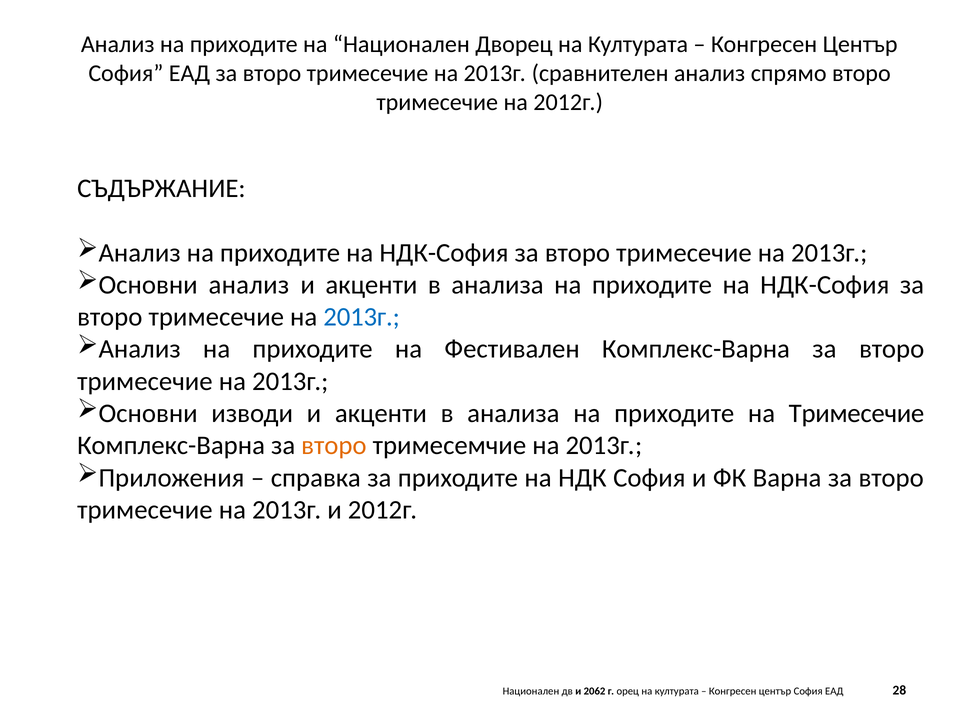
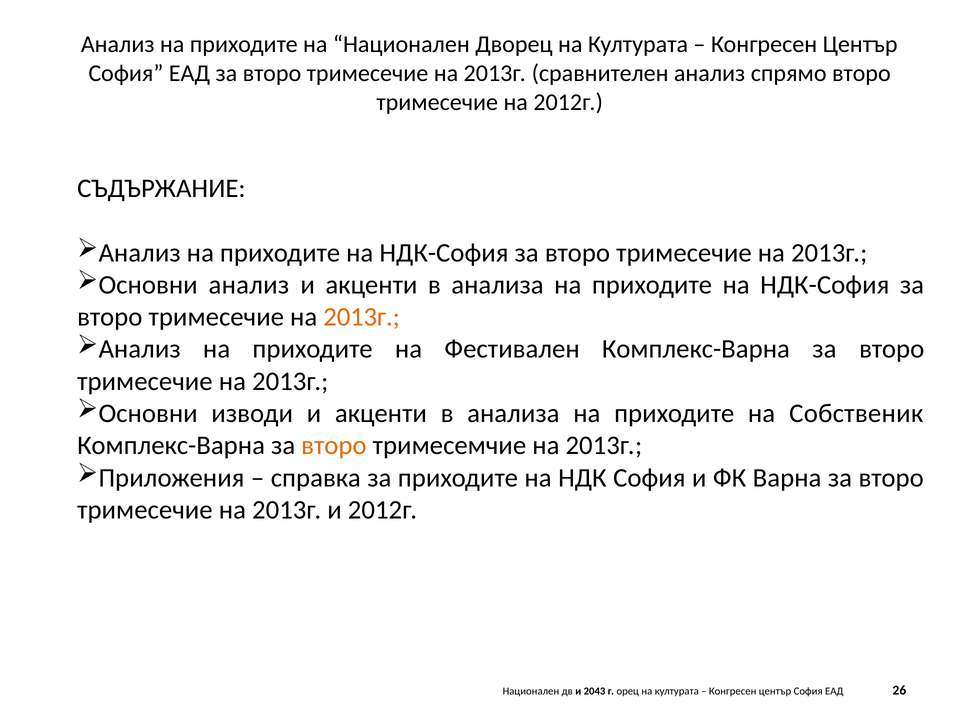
2013г colour: blue -> orange (362, 317)
на Тримесечие: Тримесечие -> Собственик (856, 413)
2062: 2062 -> 2043 (595, 691)
28: 28 -> 26 (899, 690)
